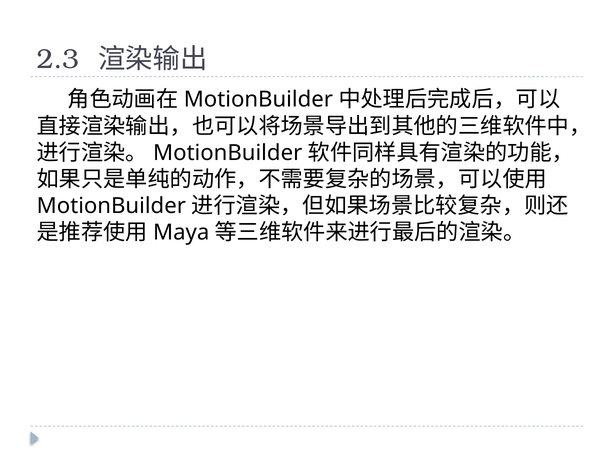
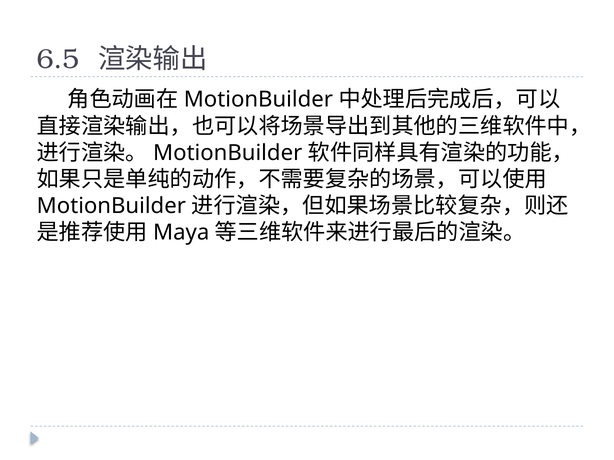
2.3: 2.3 -> 6.5 (58, 59)
